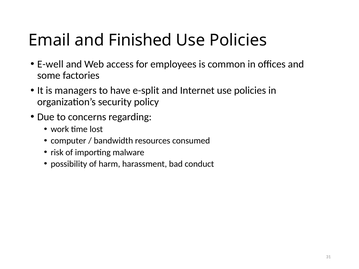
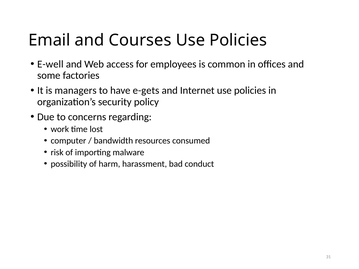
Finished: Finished -> Courses (140, 40)
e-split: e-split -> e-gets (146, 91)
